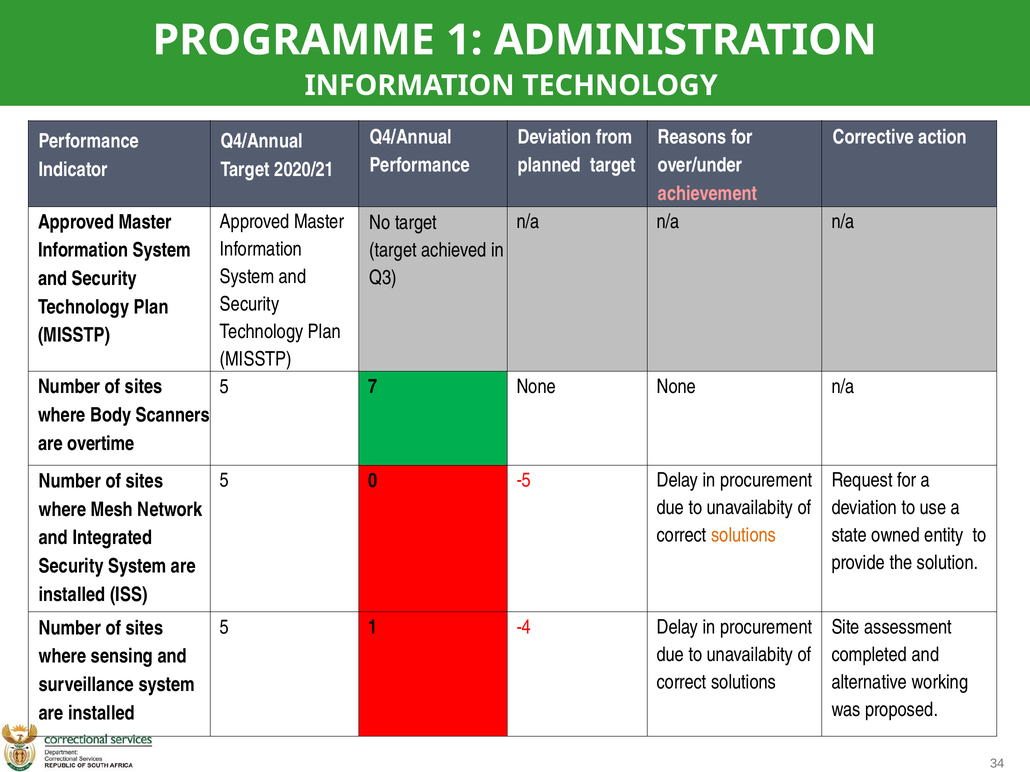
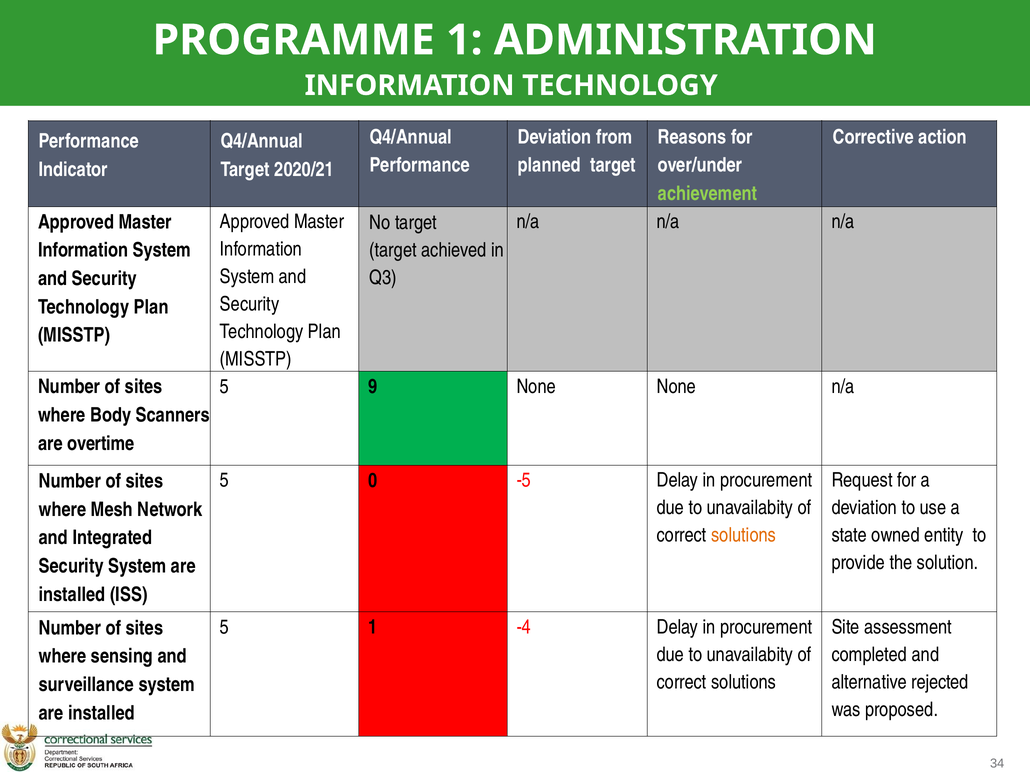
achievement colour: pink -> light green (708, 194)
7: 7 -> 9 (373, 387)
working: working -> rejected (940, 682)
